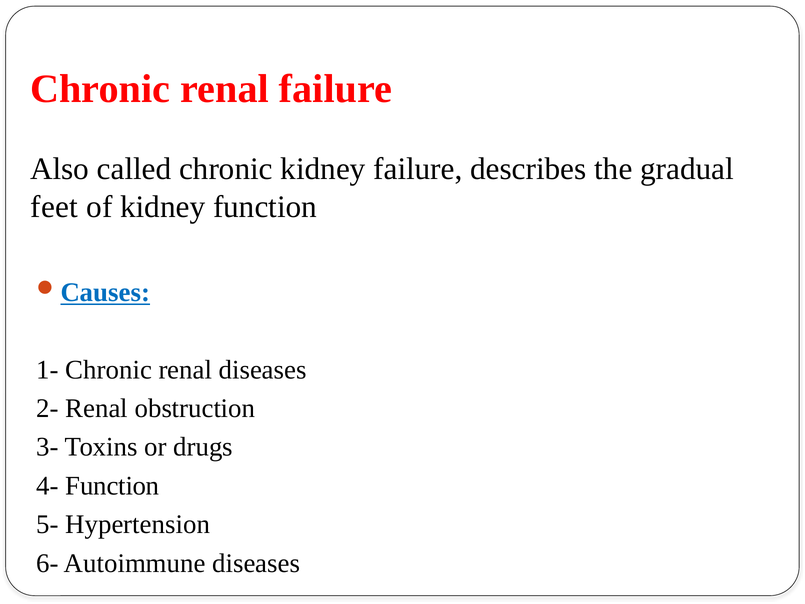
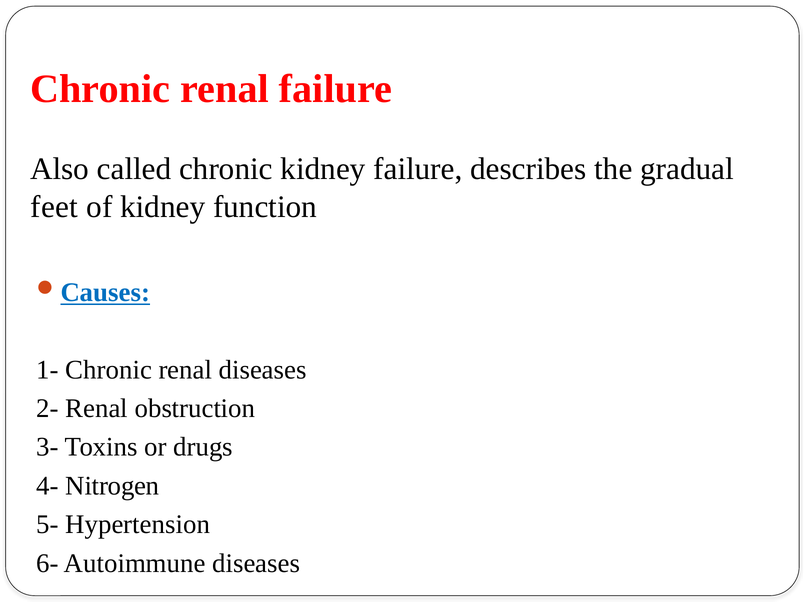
4- Function: Function -> Nitrogen (112, 486)
